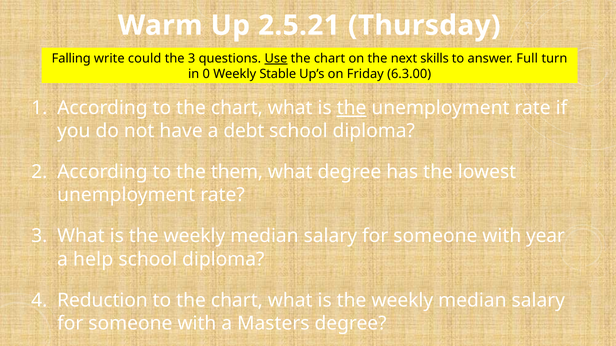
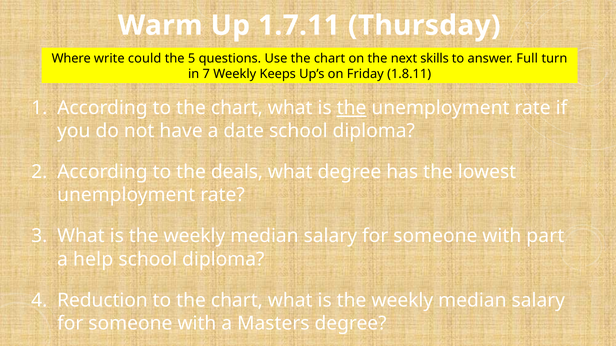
2.5.21: 2.5.21 -> 1.7.11 (299, 25)
Falling: Falling -> Where (71, 59)
the 3: 3 -> 5 (192, 59)
Use underline: present -> none (276, 59)
0: 0 -> 7 (206, 74)
Stable: Stable -> Keeps (278, 74)
6.3.00: 6.3.00 -> 1.8.11 (409, 74)
debt: debt -> date (244, 131)
them: them -> deals (237, 172)
year: year -> part (545, 236)
